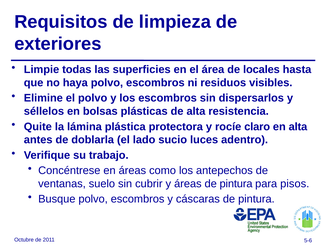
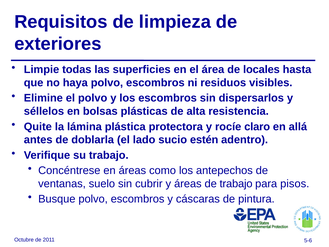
en alta: alta -> allá (298, 127)
luces: luces -> estén (204, 140)
áreas de pintura: pintura -> trabajo (236, 184)
